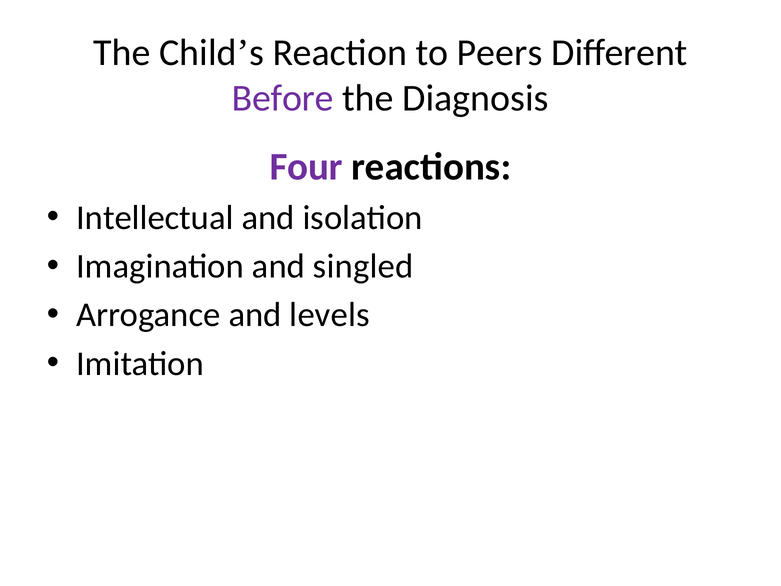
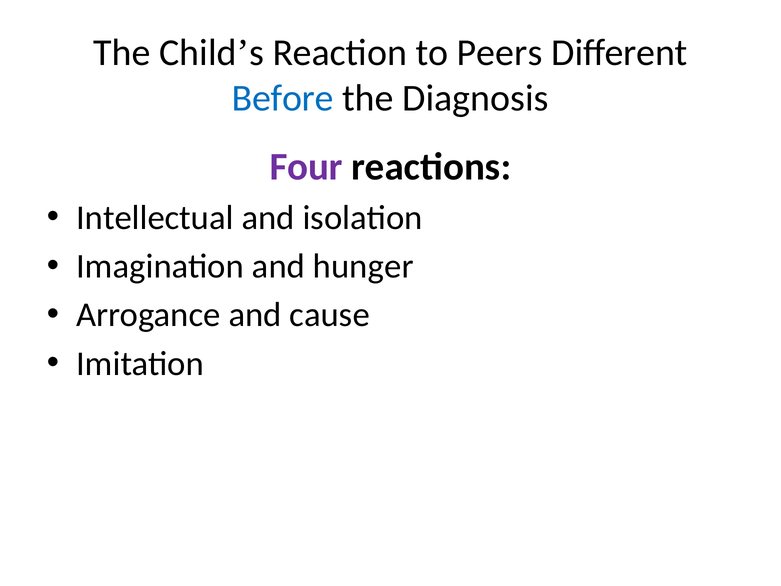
Before colour: purple -> blue (283, 98)
singled: singled -> hunger (363, 266)
levels: levels -> cause (330, 315)
